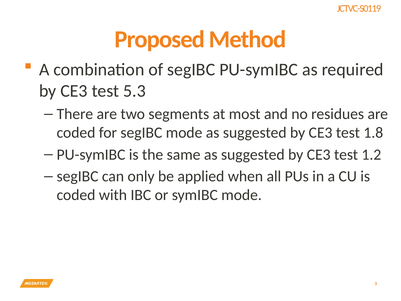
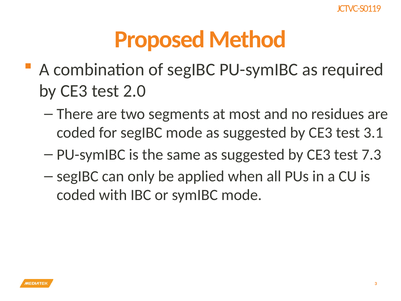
5.3: 5.3 -> 2.0 (134, 91)
1.8: 1.8 -> 3.1 (373, 133)
1.2: 1.2 -> 7.3 (371, 154)
